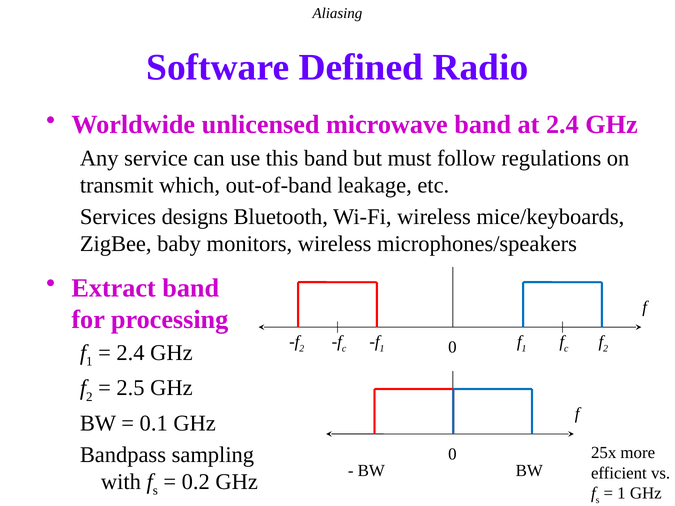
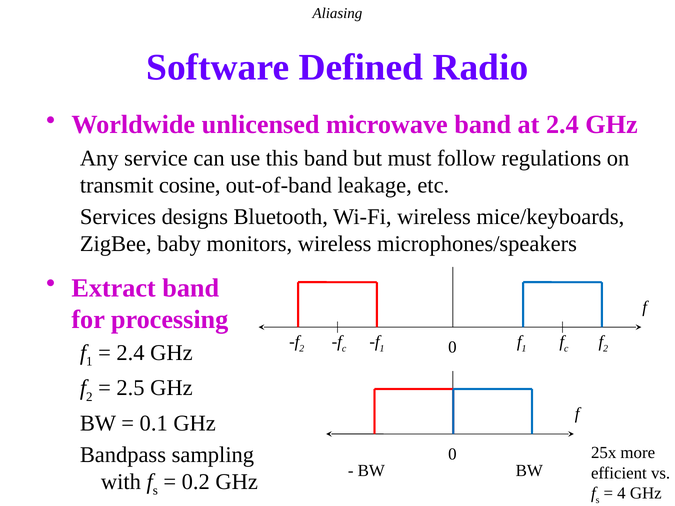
which: which -> cosine (190, 185)
1: 1 -> 4 (621, 494)
